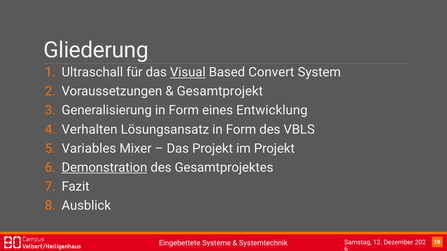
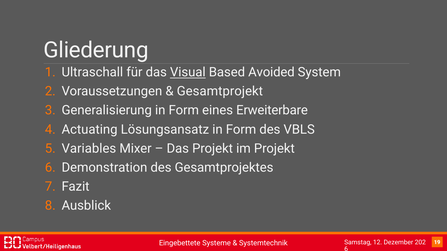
Convert: Convert -> Avoided (271, 72)
Entwicklung: Entwicklung -> Erweiterbare (272, 111)
Verhalten: Verhalten -> Actuating (90, 130)
Demonstration underline: present -> none (104, 168)
